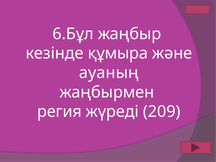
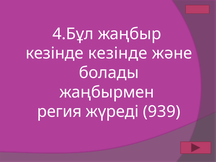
6.Бұл: 6.Бұл -> 4.Бұл (73, 34)
кезінде құмыра: құмыра -> кезінде (118, 53)
ауаның: ауаның -> болады (109, 73)
209: 209 -> 939 (162, 112)
